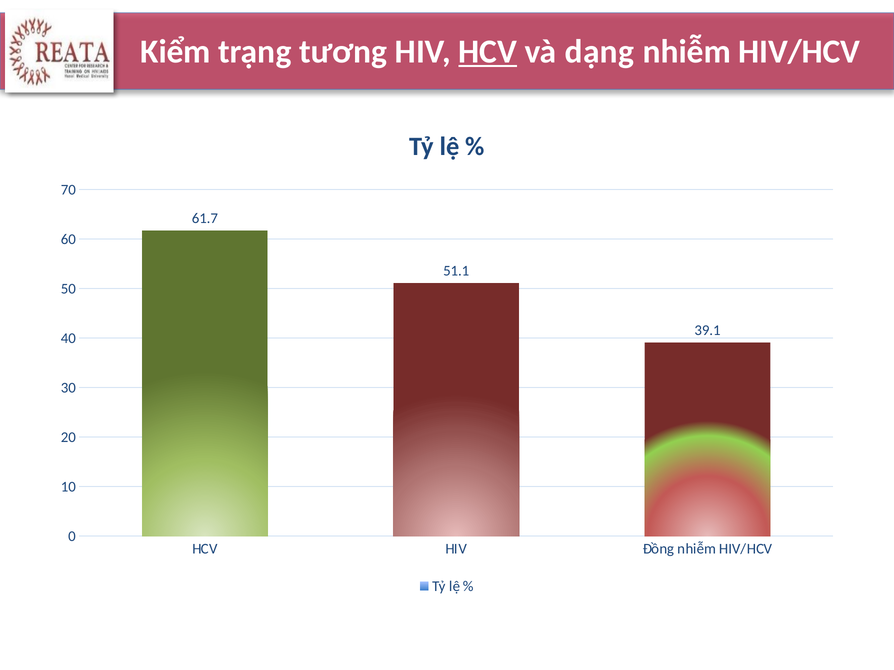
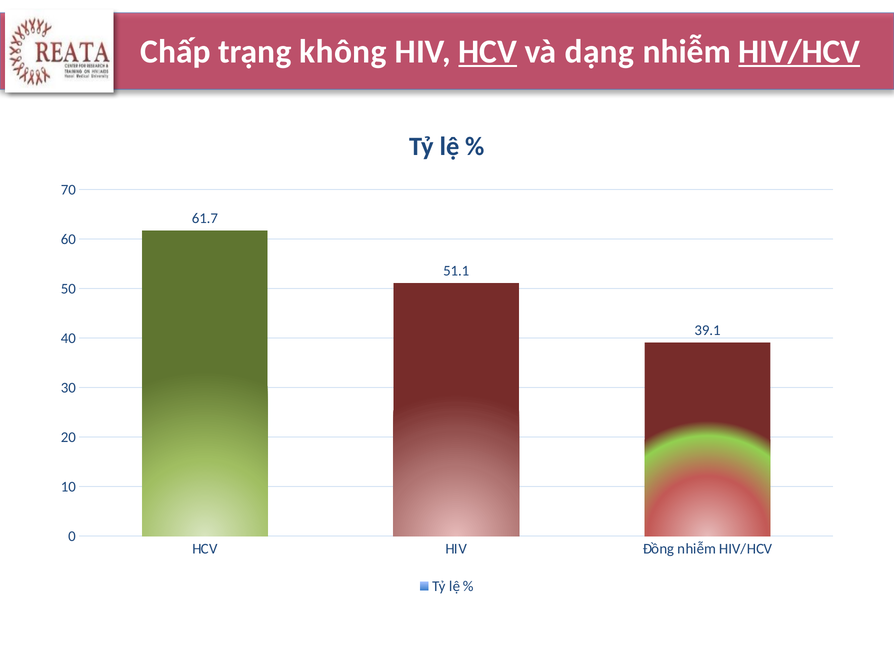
Kiểm: Kiểm -> Chấp (175, 52)
tương: tương -> không (343, 52)
HIV/HCV underline: none -> present (799, 52)
